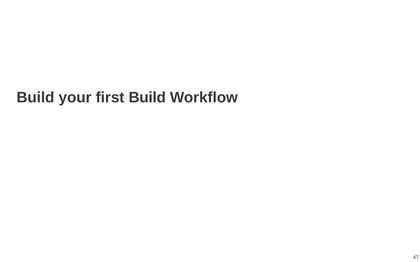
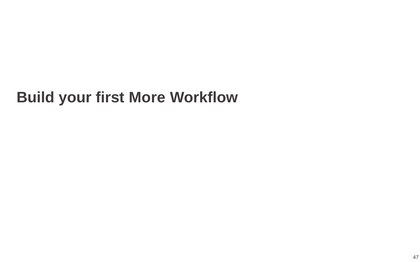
first Build: Build -> More (147, 98)
